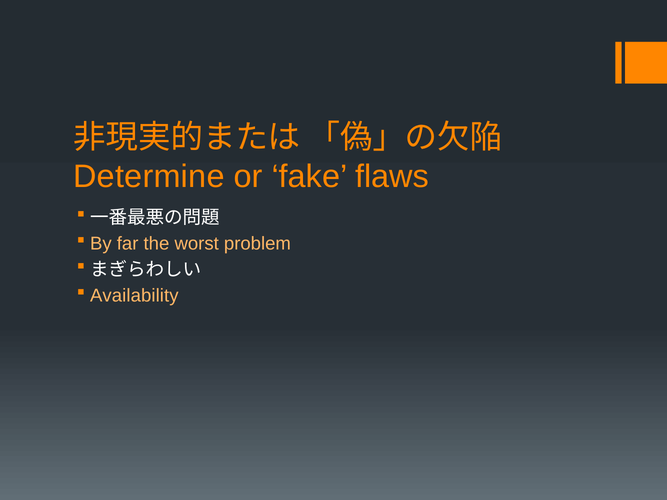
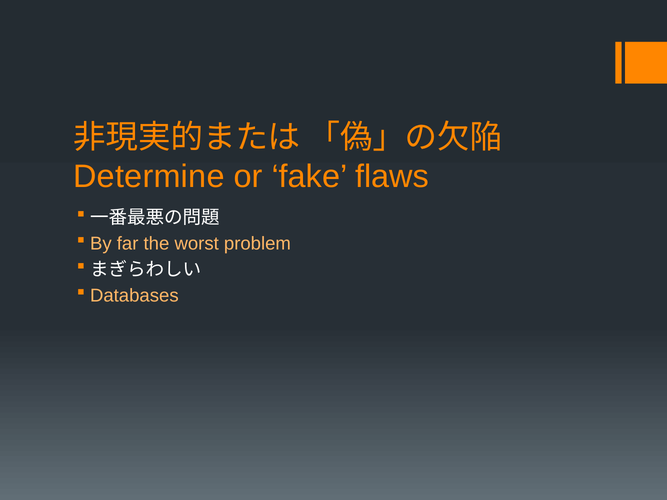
Availability: Availability -> Databases (134, 296)
